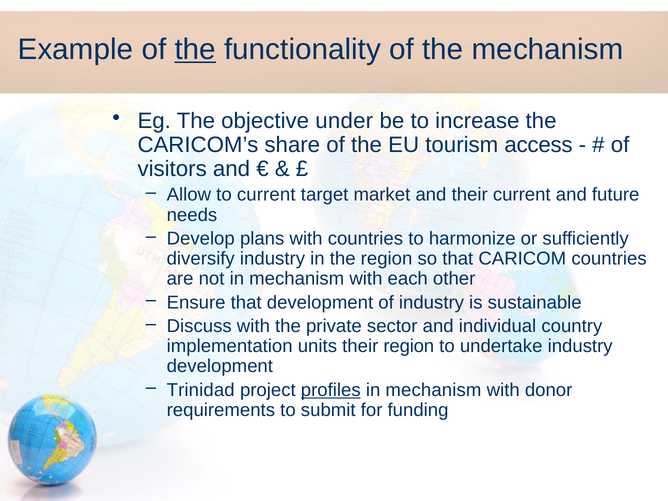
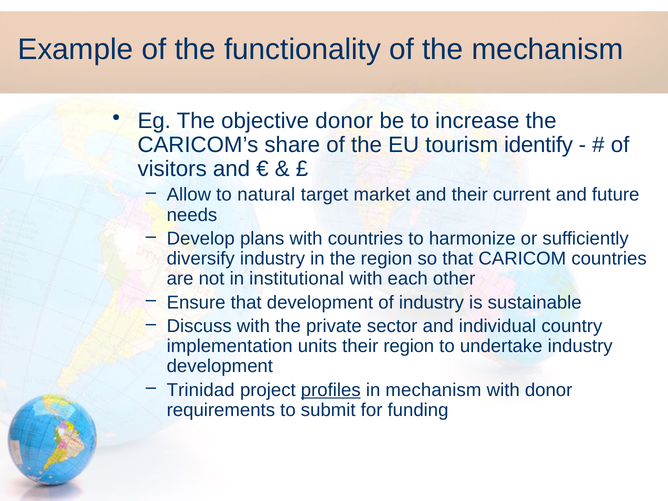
the underline: present -> none (195, 49)
objective under: under -> donor (344, 121)
access: access -> identify (539, 145)
to current: current -> natural (266, 195)
not in mechanism: mechanism -> institutional (297, 279)
